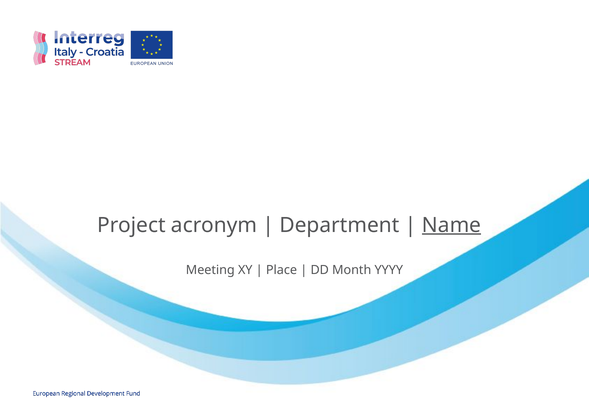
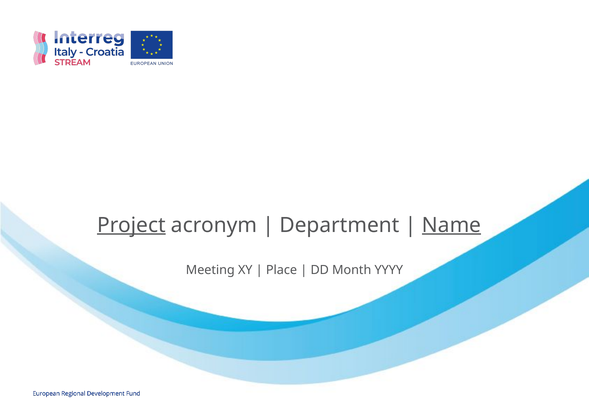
Project underline: none -> present (131, 225)
